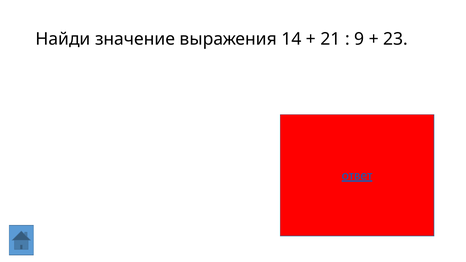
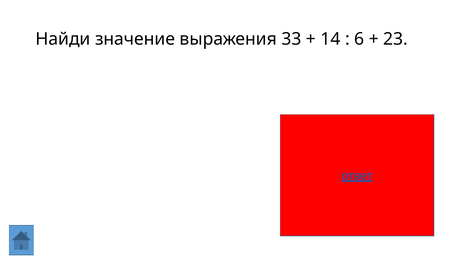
14: 14 -> 33 (291, 39)
21: 21 -> 14 (330, 39)
9: 9 -> 6 (359, 39)
